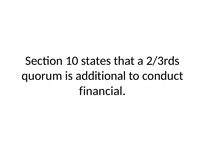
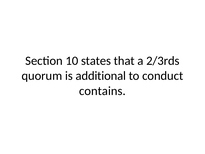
financial: financial -> contains (102, 91)
